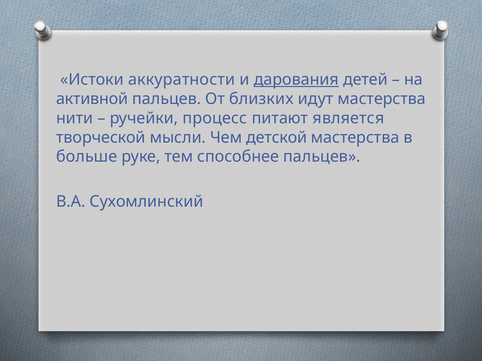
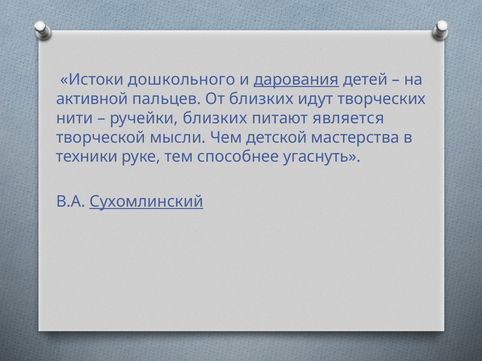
аккуратности: аккуратности -> дошкольного (182, 80)
идут мастерства: мастерства -> творческих (382, 99)
ручейки процесс: процесс -> близких (215, 118)
больше: больше -> техники (87, 157)
способнее пальцев: пальцев -> угаснуть (322, 157)
Сухомлинский underline: none -> present (146, 202)
